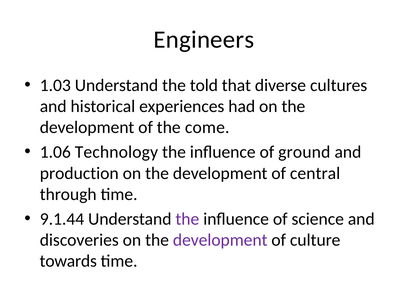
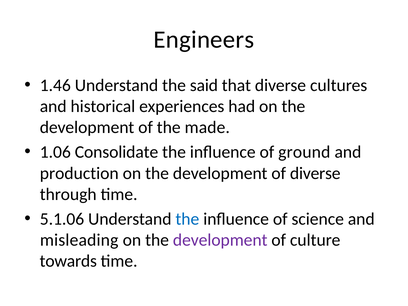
1.03: 1.03 -> 1.46 (55, 85)
told: told -> said (204, 85)
come: come -> made (207, 127)
Technology: Technology -> Consolidate (117, 152)
of central: central -> diverse (315, 173)
9.1.44: 9.1.44 -> 5.1.06 (62, 219)
the colour: purple -> blue (187, 219)
discoveries: discoveries -> misleading (79, 240)
